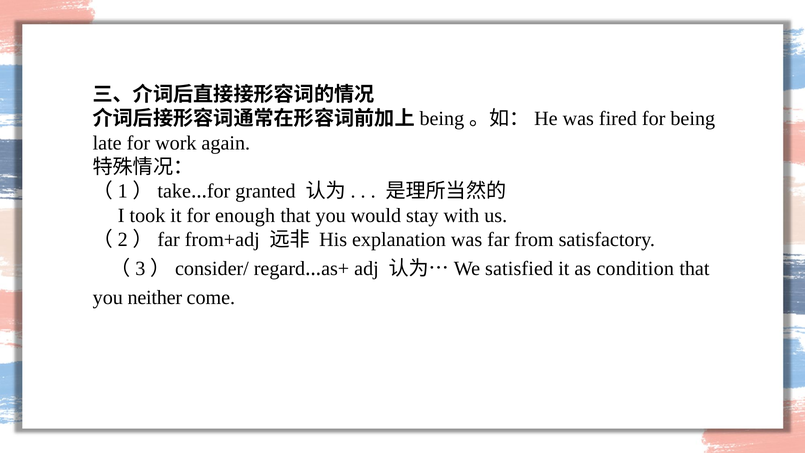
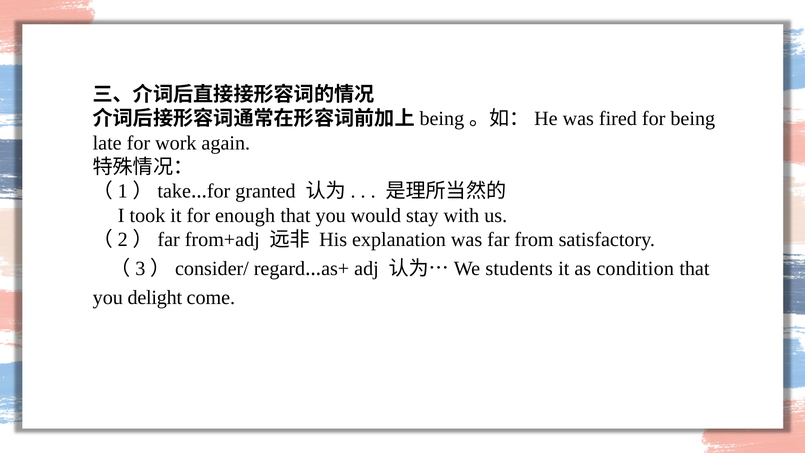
satisfied: satisfied -> students (519, 269)
neither: neither -> delight (155, 297)
